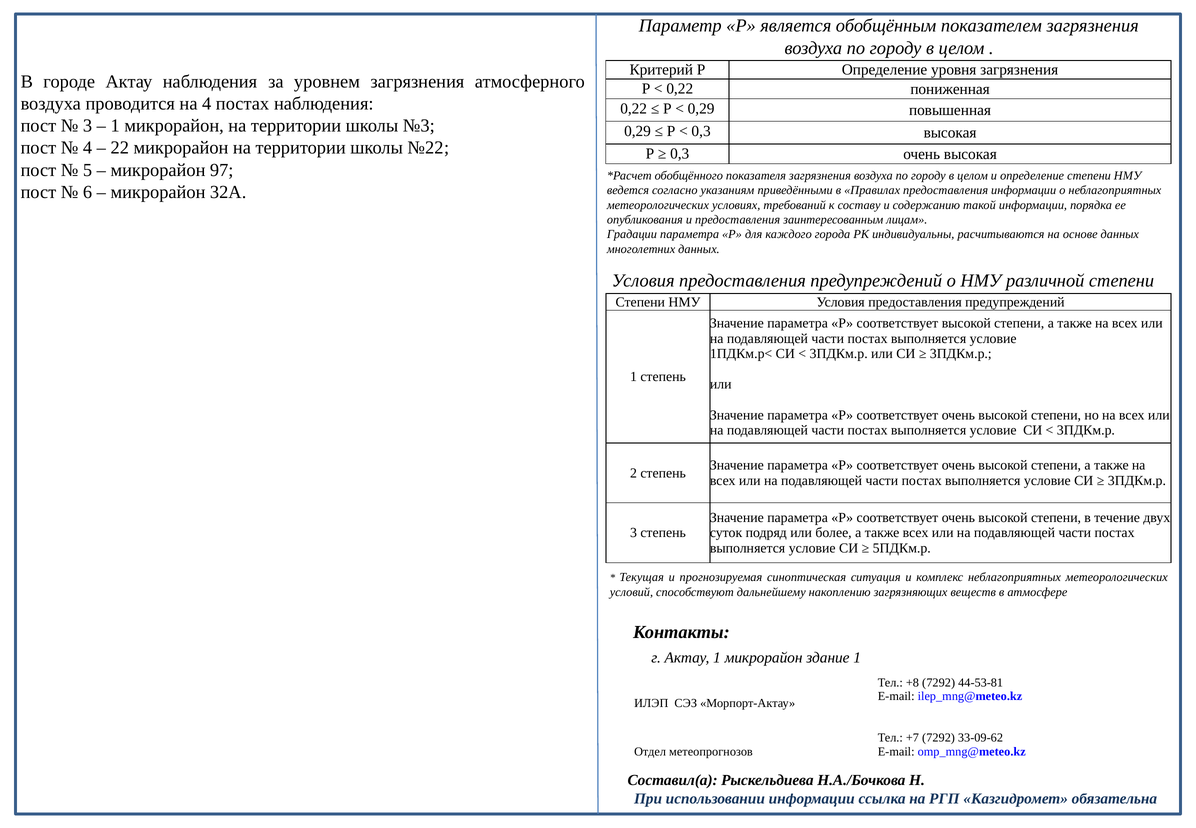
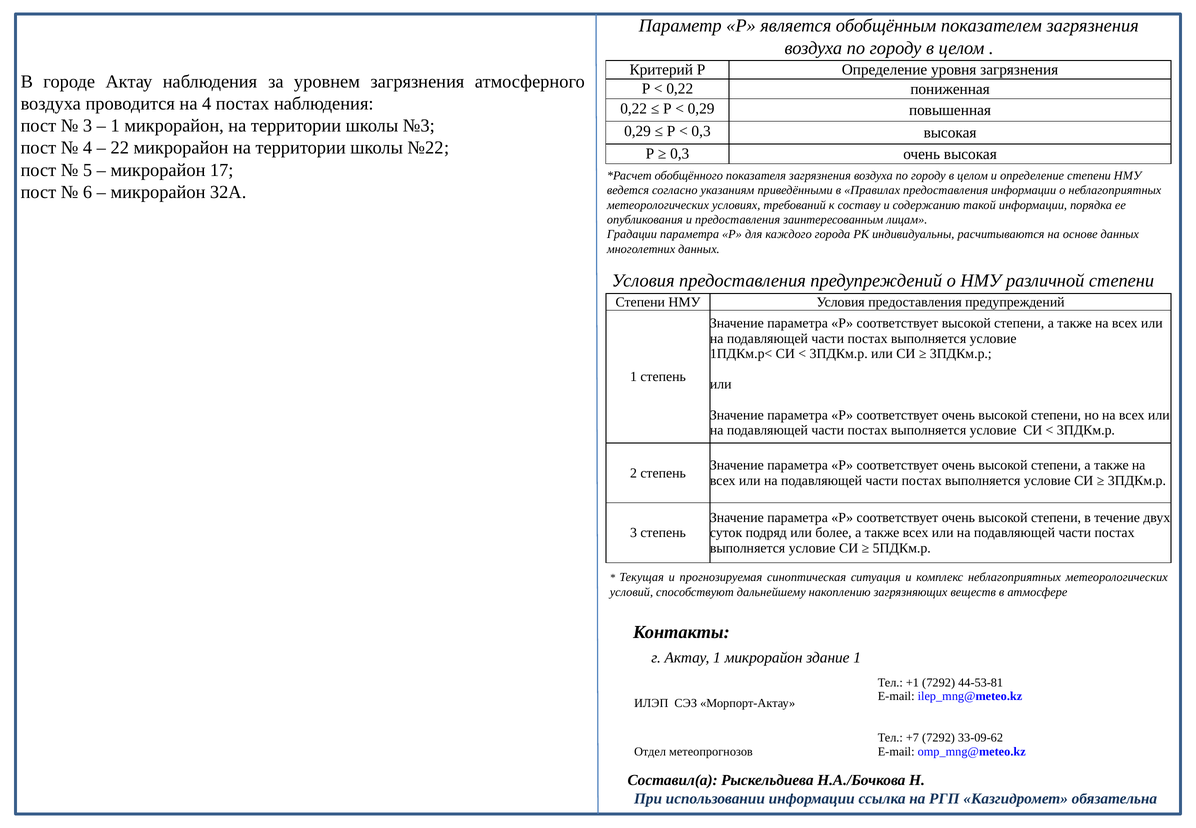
97: 97 -> 17 (222, 170)
+8: +8 -> +1 (912, 683)
